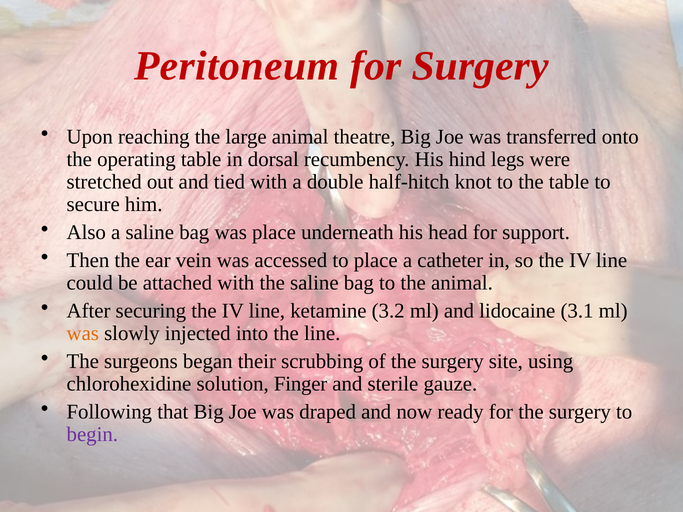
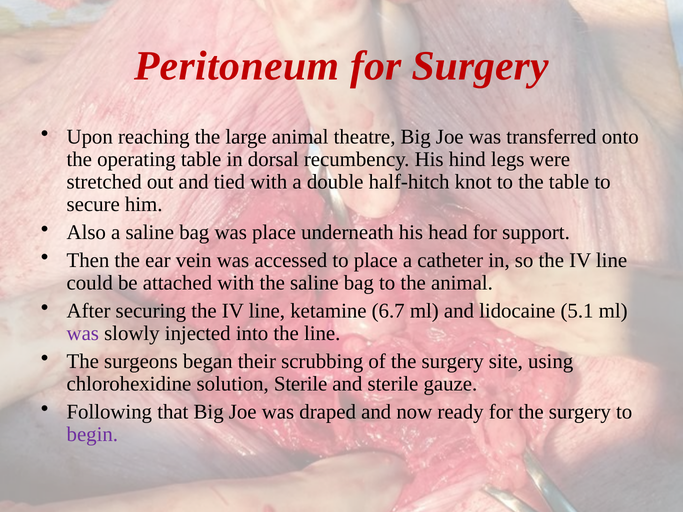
3.2: 3.2 -> 6.7 (388, 311)
3.1: 3.1 -> 5.1 (577, 311)
was colour: orange -> purple (83, 334)
solution Finger: Finger -> Sterile (301, 384)
